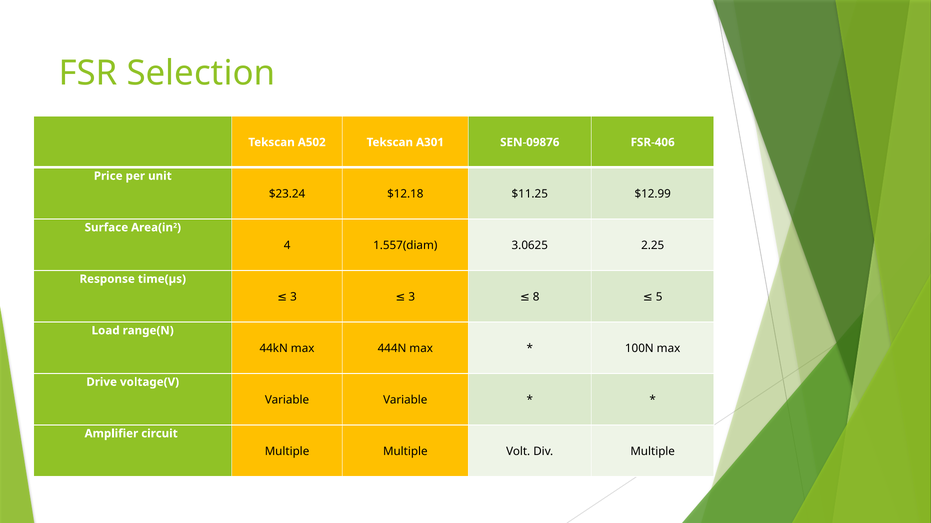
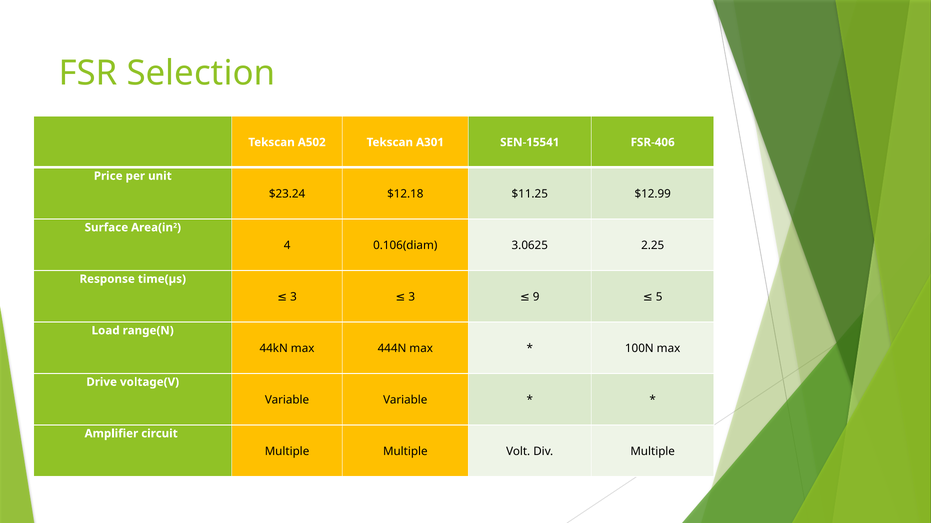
SEN-09876: SEN-09876 -> SEN-15541 (530, 142)
1.557(diam: 1.557(diam -> 0.106(diam (405, 246)
8: 8 -> 9 (536, 297)
